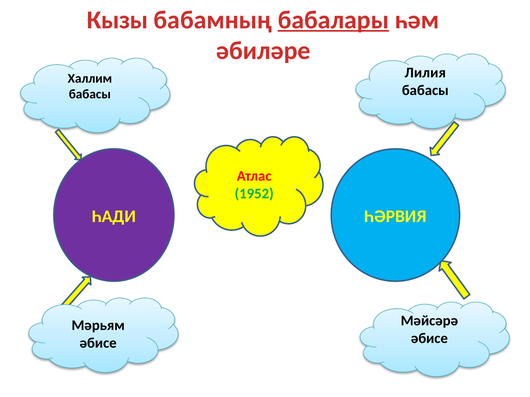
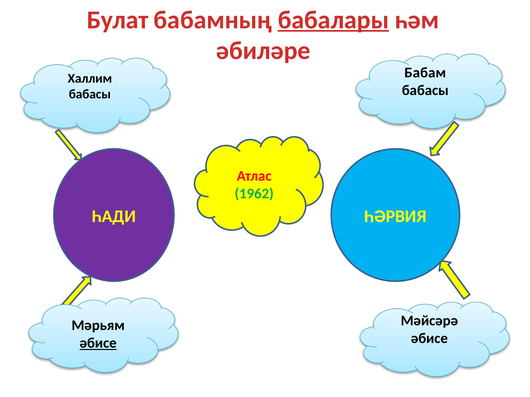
Кызы: Кызы -> Булат (118, 20)
Лилия: Лилия -> Бабам (425, 73)
1952: 1952 -> 1962 (254, 194)
әбисе underline: none -> present (98, 344)
